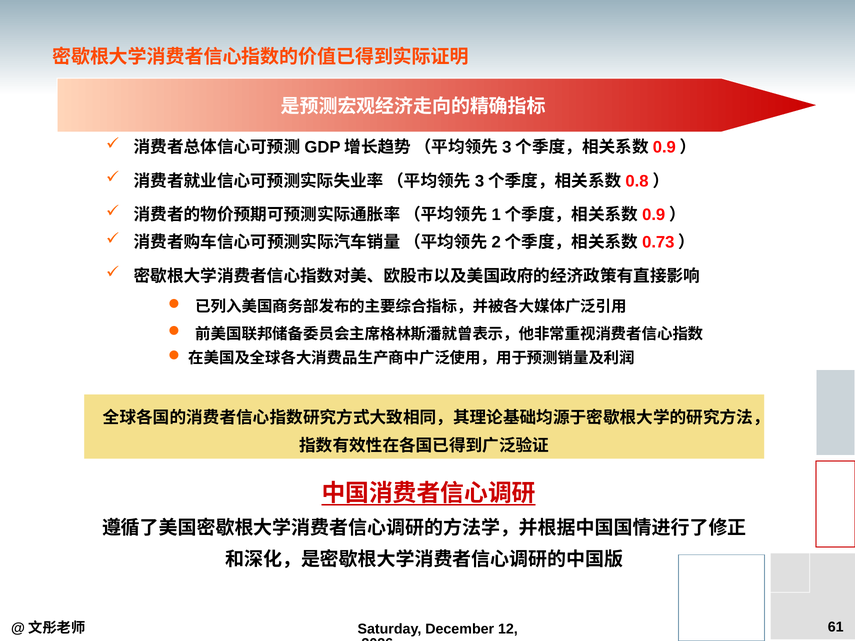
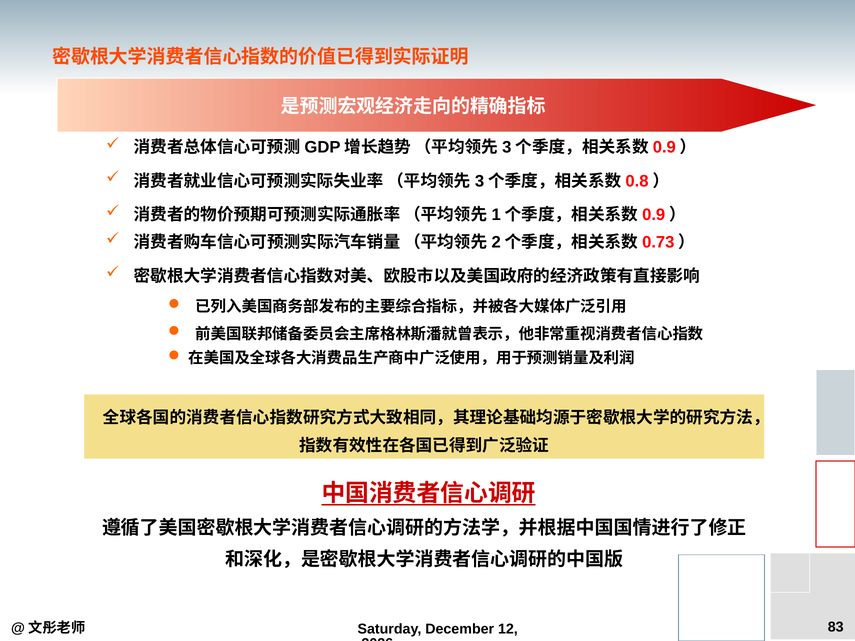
61: 61 -> 83 (836, 627)
